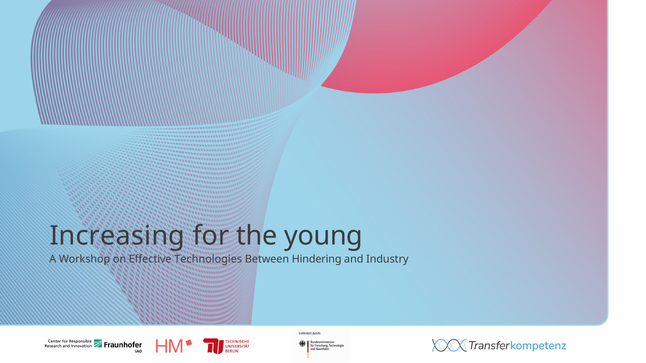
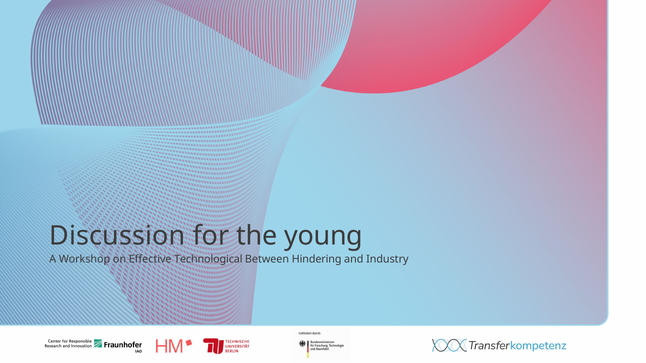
Increasing: Increasing -> Discussion (117, 236)
Technologies: Technologies -> Technological (208, 260)
